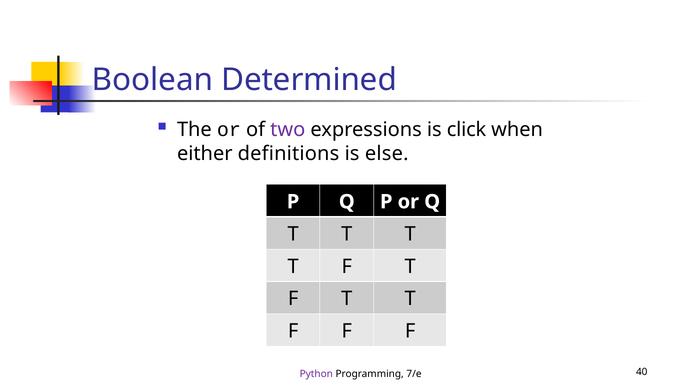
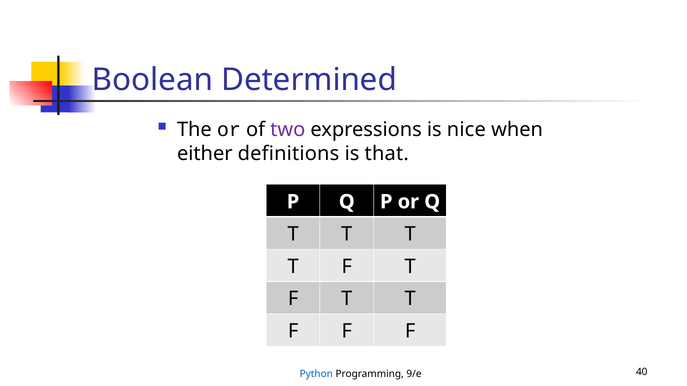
click: click -> nice (466, 130)
else: else -> that (387, 154)
Python colour: purple -> blue (316, 374)
7/e: 7/e -> 9/e (414, 374)
